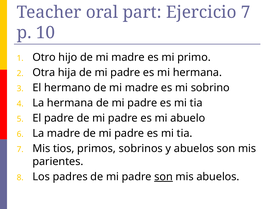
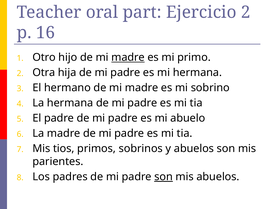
Ejercicio 7: 7 -> 2 (246, 12)
10: 10 -> 16 (45, 33)
madre underline: none -> present (128, 57)
